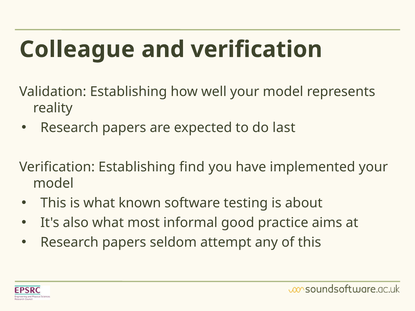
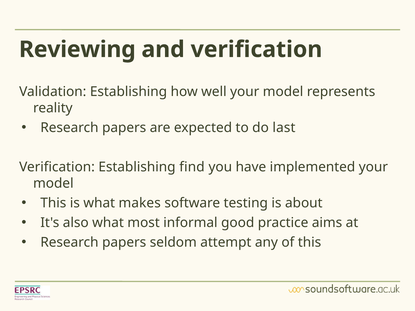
Colleague: Colleague -> Reviewing (77, 49)
known: known -> makes (140, 203)
